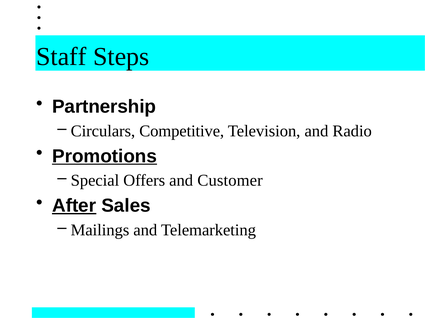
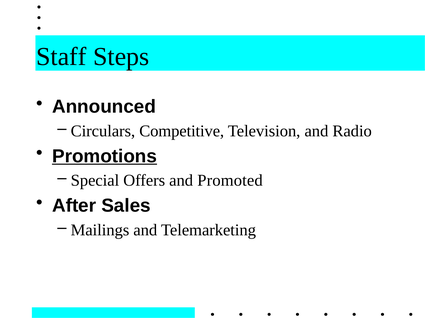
Partnership: Partnership -> Announced (104, 107)
Customer: Customer -> Promoted (230, 181)
After underline: present -> none (74, 206)
